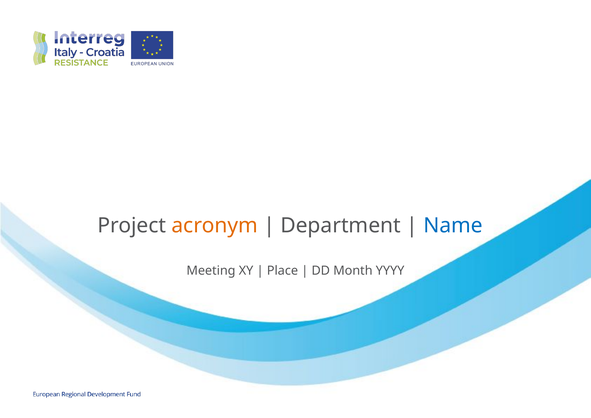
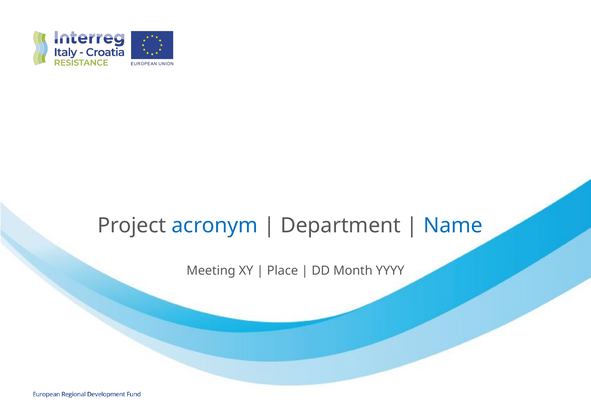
acronym colour: orange -> blue (215, 226)
